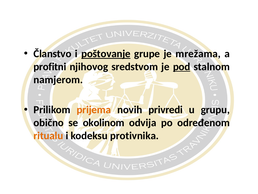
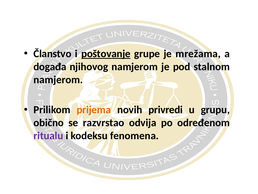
profitni: profitni -> događa (50, 67)
njihovog sredstvom: sredstvom -> namjerom (135, 67)
pod underline: present -> none (182, 67)
okolinom: okolinom -> razvrstao (104, 122)
ritualu colour: orange -> purple (48, 135)
protivnika: protivnika -> fenomena (134, 135)
